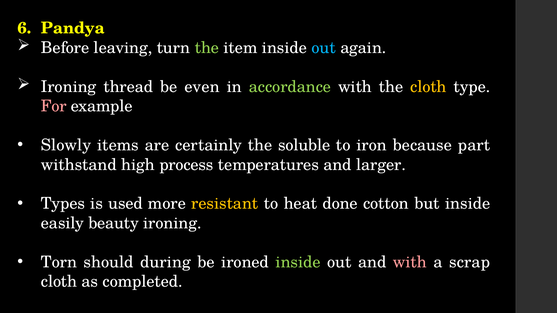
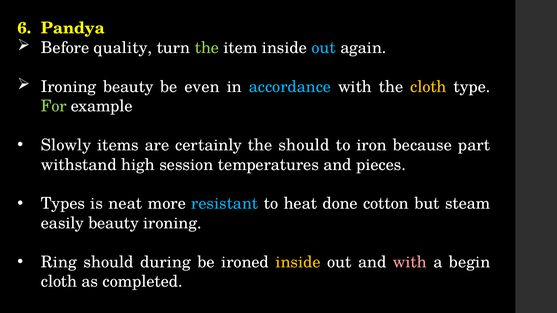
leaving: leaving -> quality (123, 48)
Ironing thread: thread -> beauty (128, 87)
accordance colour: light green -> light blue (290, 87)
For colour: pink -> light green (54, 106)
the soluble: soluble -> should (304, 145)
process: process -> session (186, 165)
larger: larger -> pieces (381, 165)
used: used -> neat (125, 204)
resistant colour: yellow -> light blue (225, 204)
but inside: inside -> steam (468, 204)
Torn: Torn -> Ring (59, 262)
inside colour: light green -> yellow (298, 262)
scrap: scrap -> begin (470, 262)
